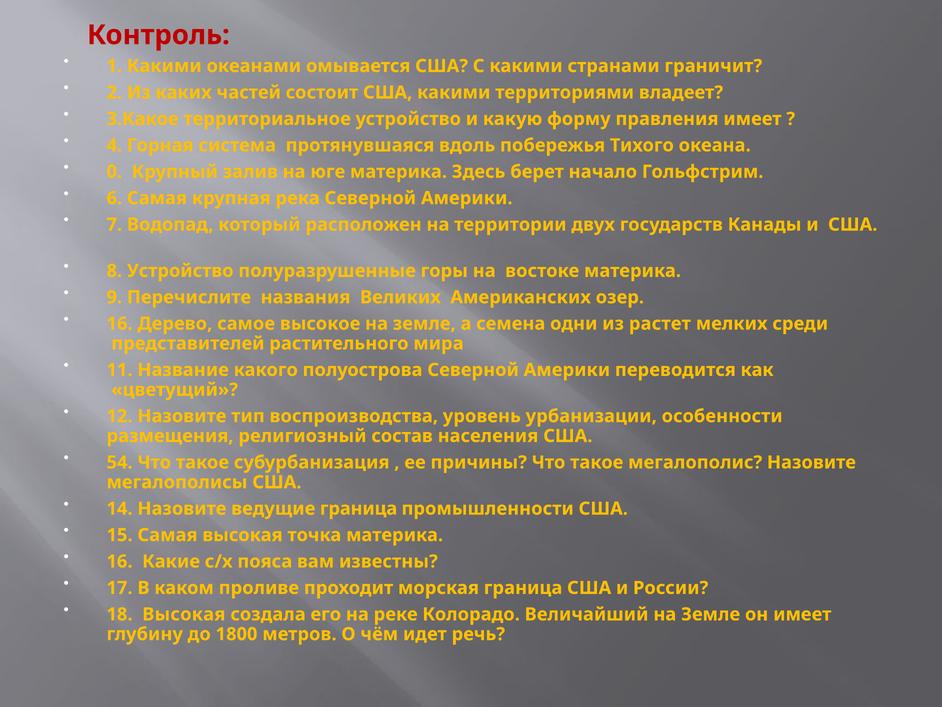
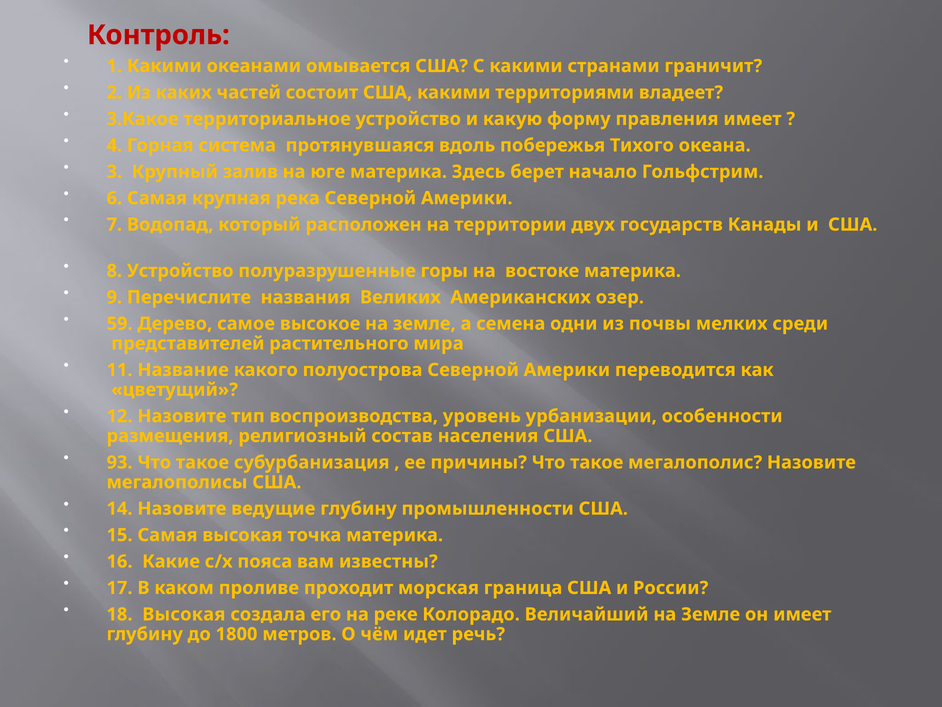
0: 0 -> 3 (114, 172)
16: 16 -> 59 (120, 323)
растет: растет -> почвы (660, 323)
54: 54 -> 93 (120, 462)
ведущие граница: граница -> глубину (358, 508)
